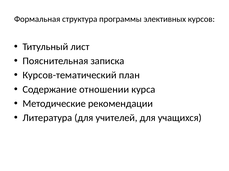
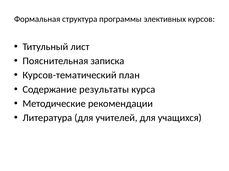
отношении: отношении -> результаты (104, 90)
